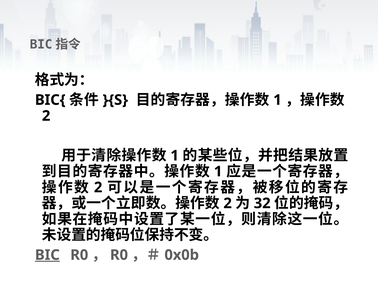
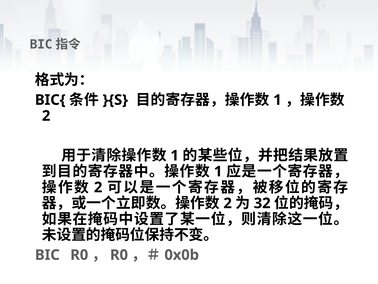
BIC underline: present -> none (47, 255)
